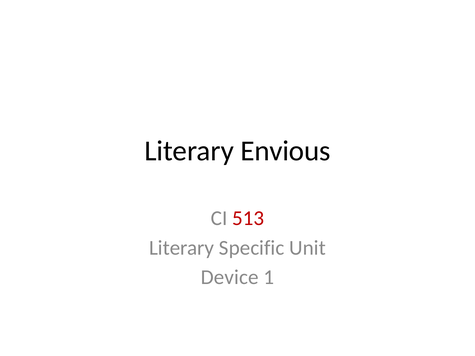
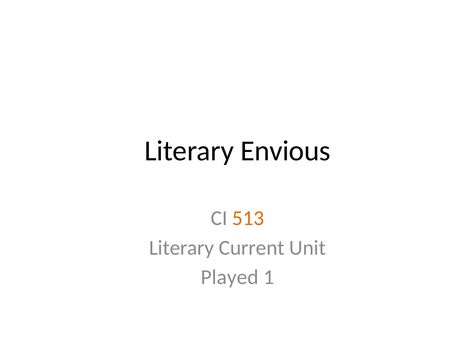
513 colour: red -> orange (248, 218)
Specific: Specific -> Current (252, 248)
Device: Device -> Played (230, 278)
